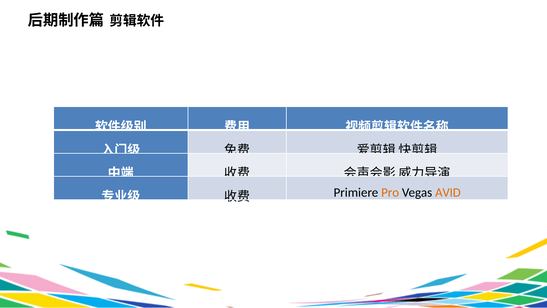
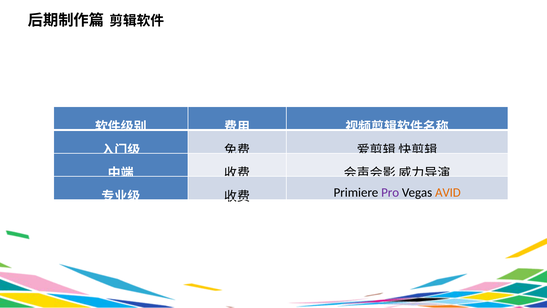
Pro colour: orange -> purple (390, 192)
